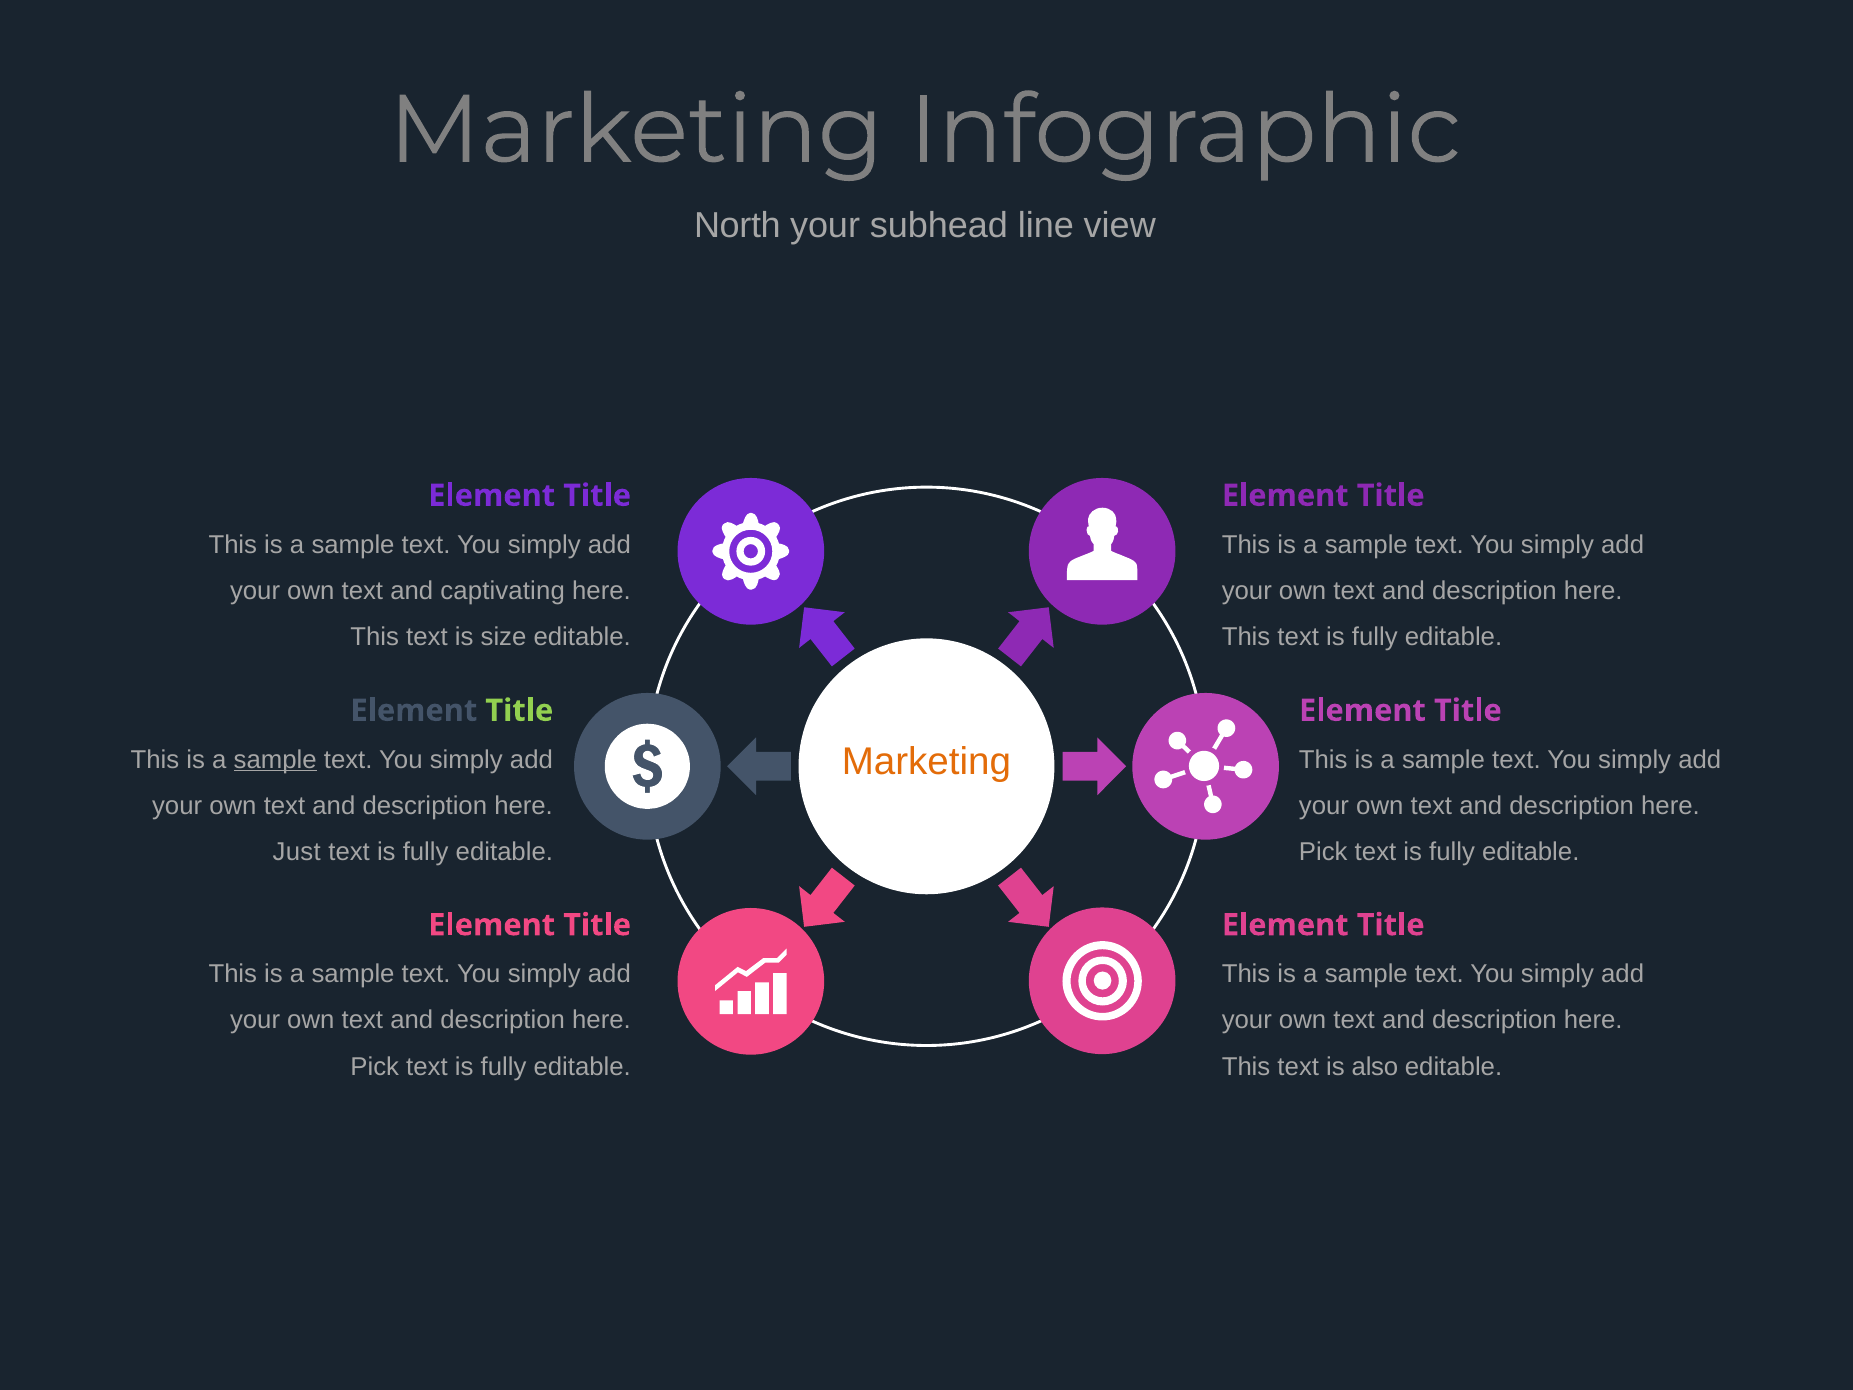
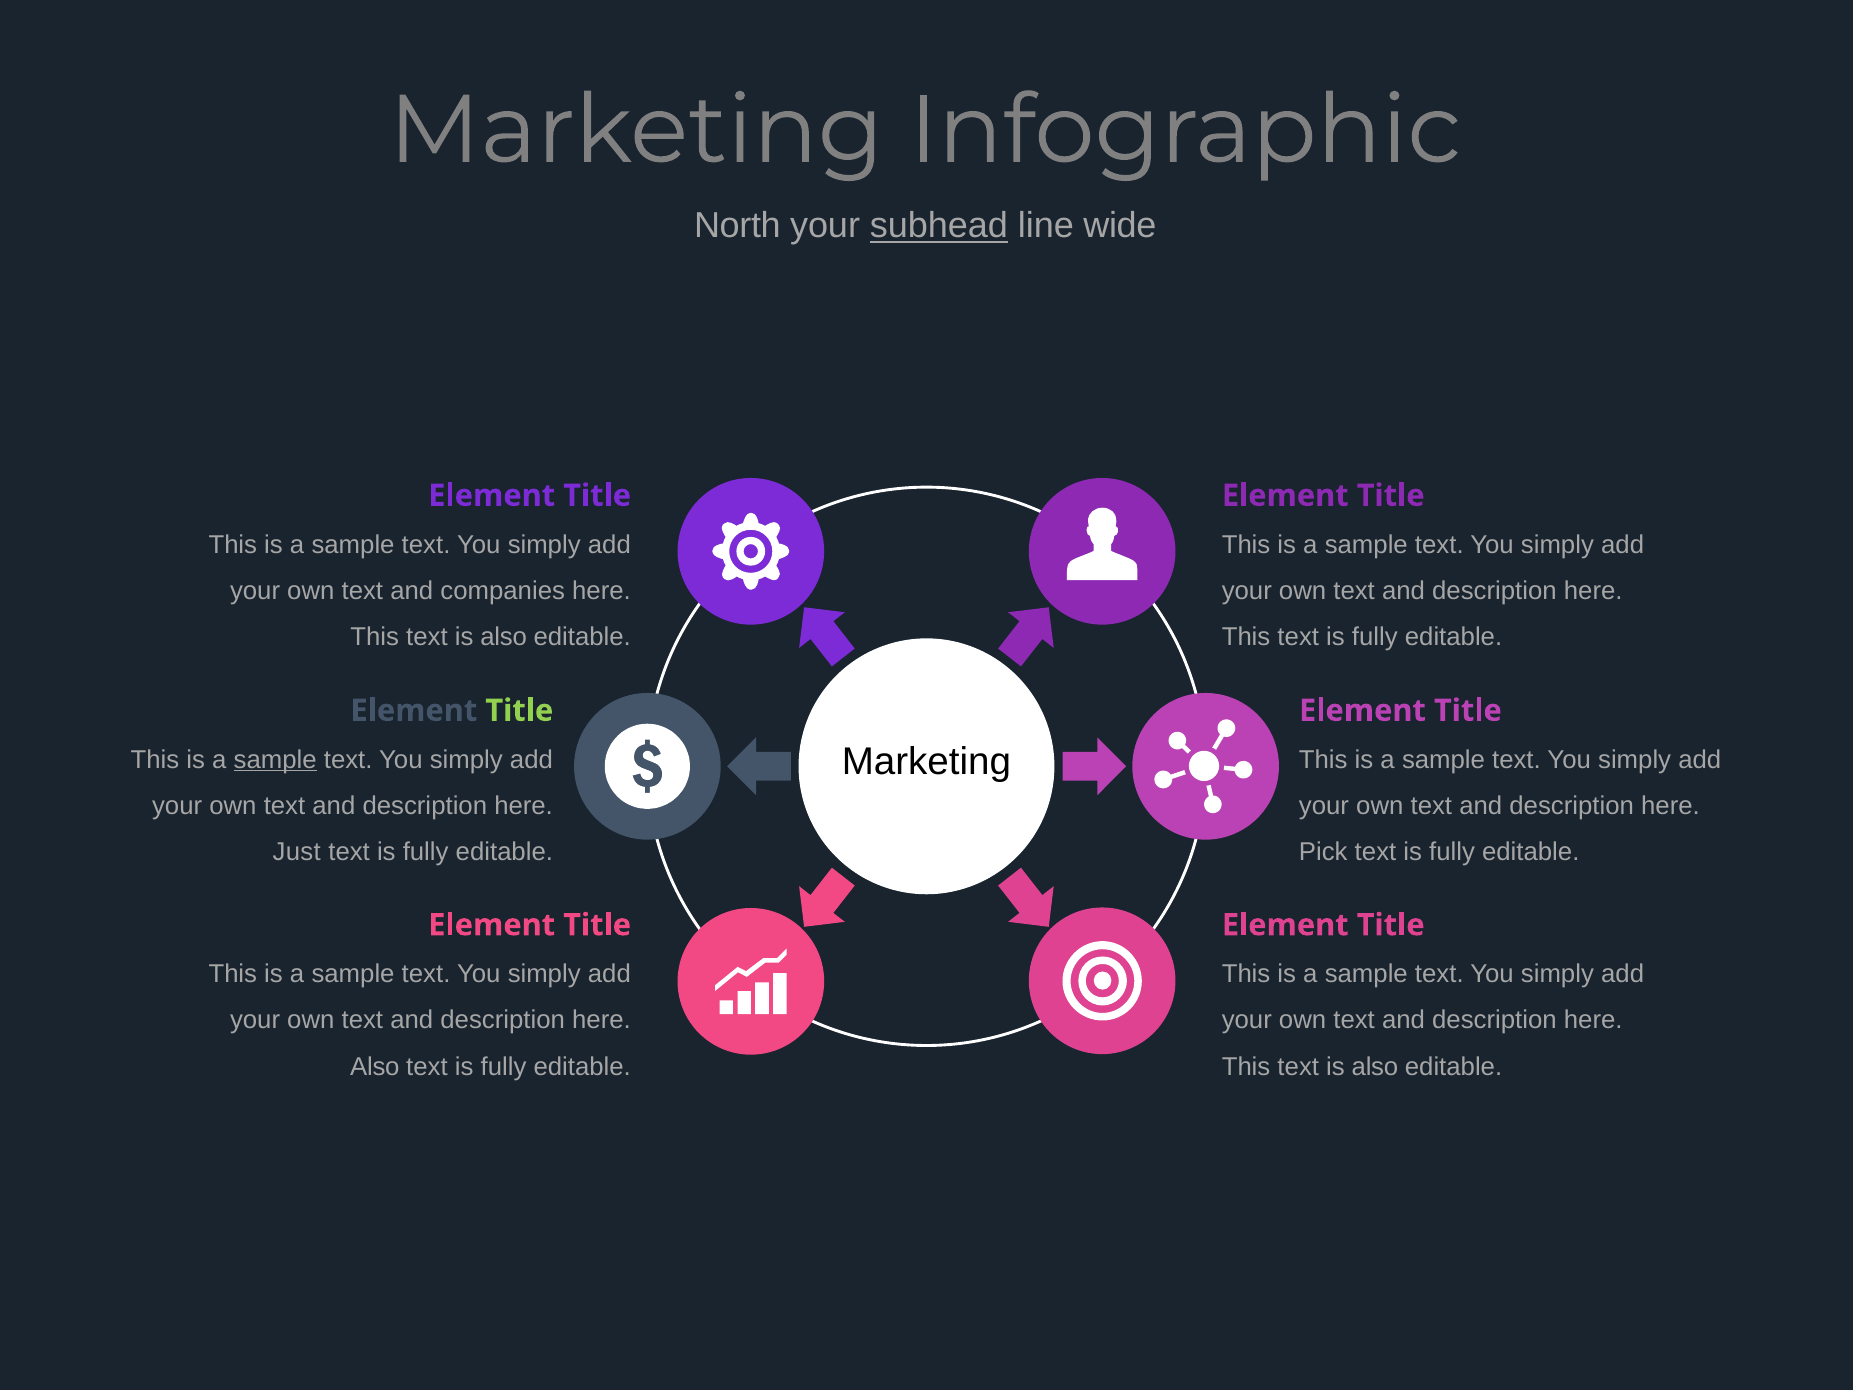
subhead underline: none -> present (939, 226)
view: view -> wide (1120, 226)
captivating: captivating -> companies (503, 591)
size: size -> also (504, 637)
Marketing colour: orange -> black (926, 761)
Pick: Pick -> Also (375, 1067)
